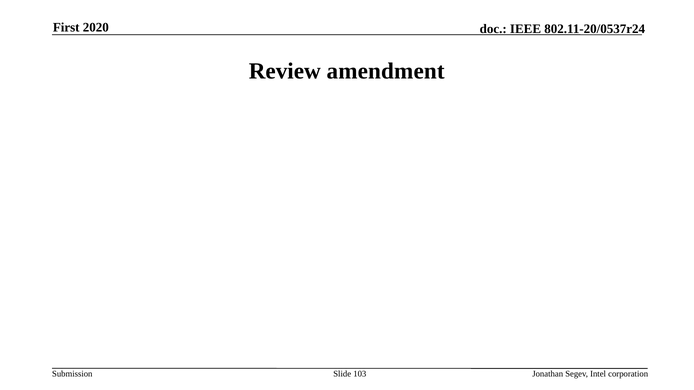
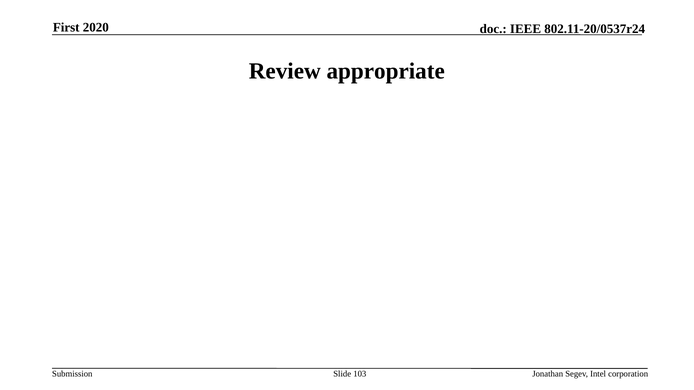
amendment: amendment -> appropriate (386, 71)
